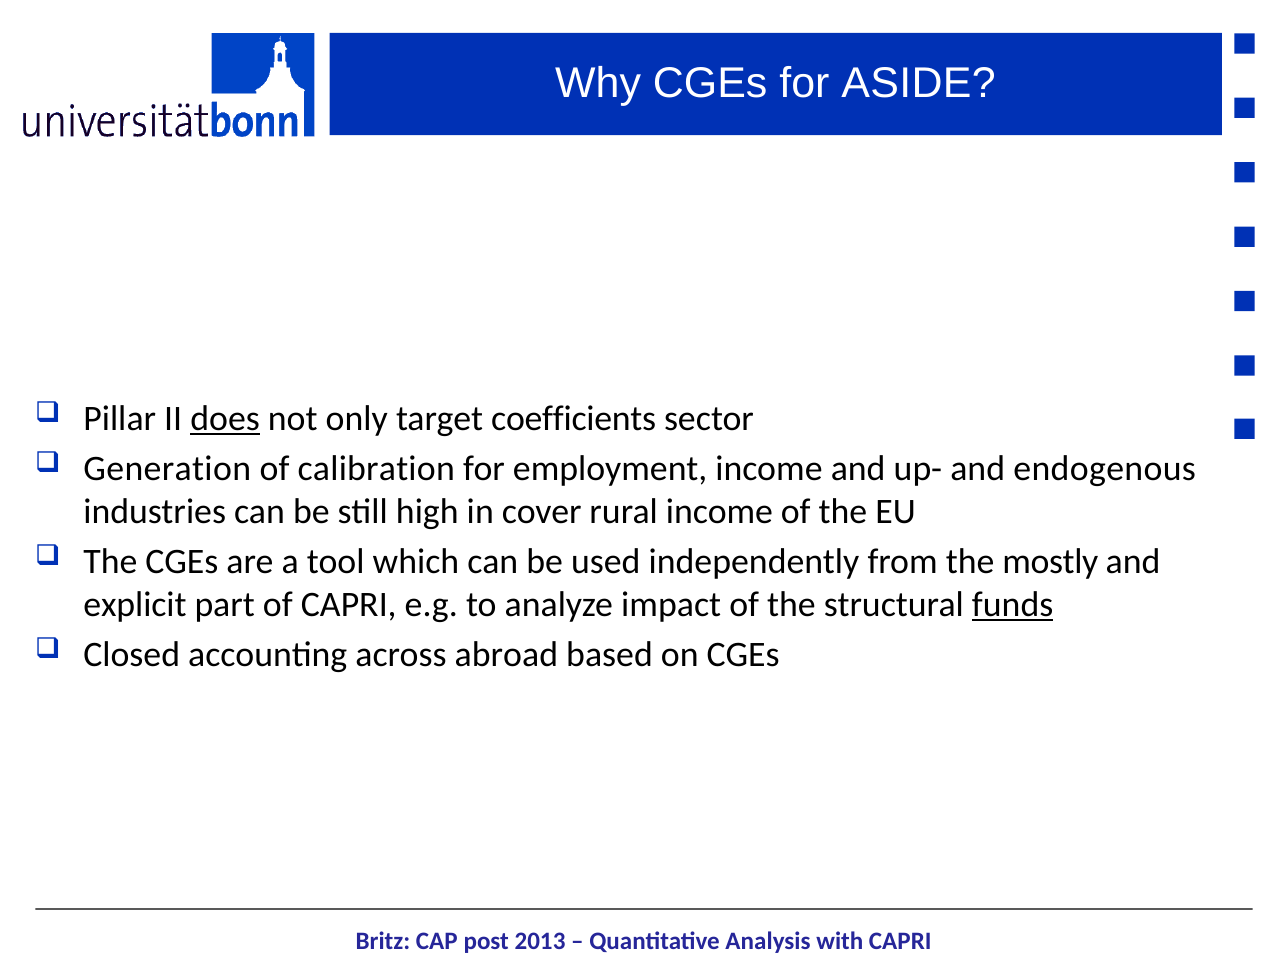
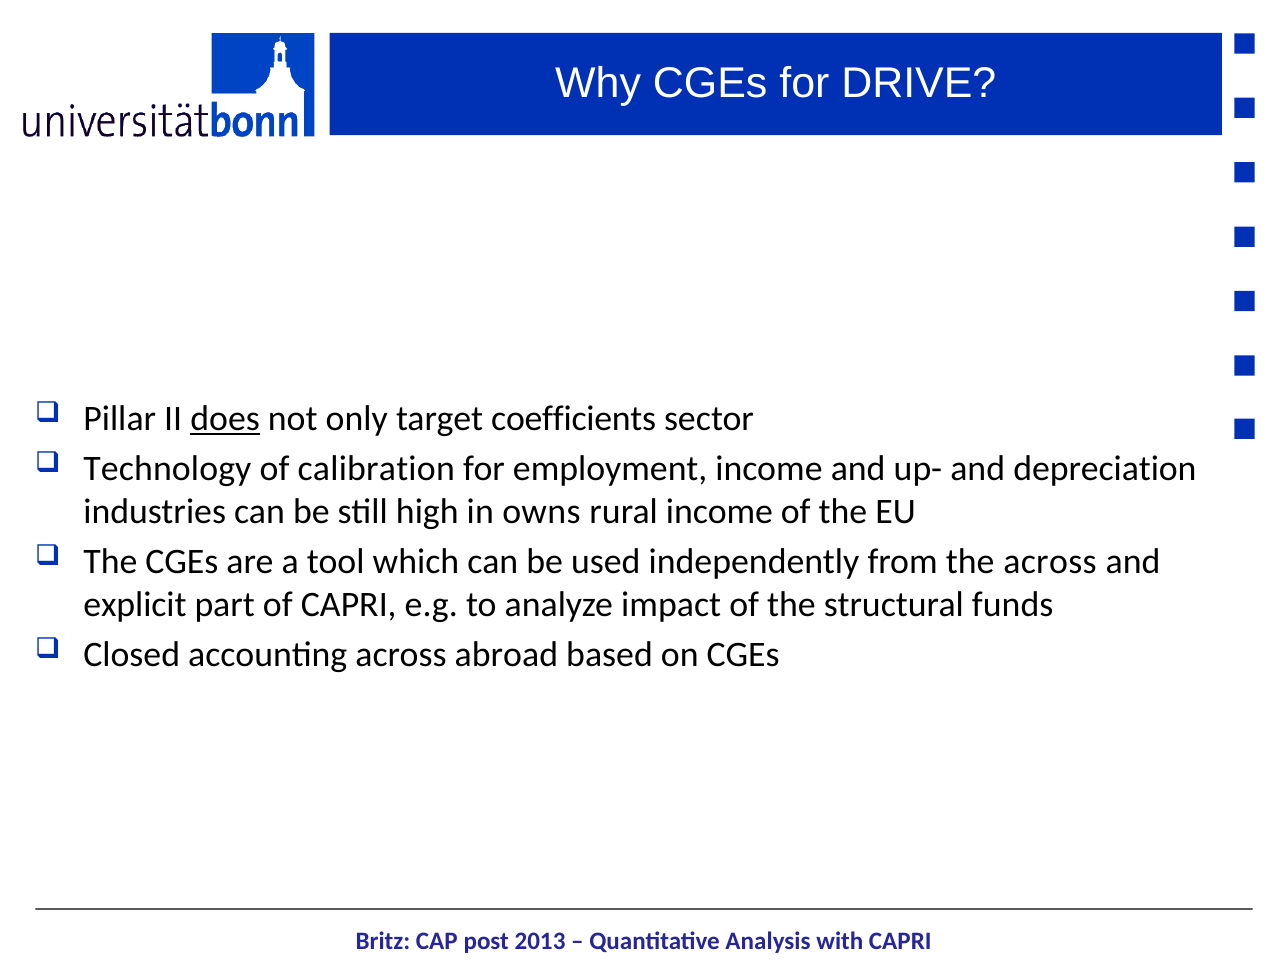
ASIDE: ASIDE -> DRIVE (919, 84)
Generation: Generation -> Technology (167, 468)
endogenous: endogenous -> depreciation (1105, 468)
cover: cover -> owns (541, 511)
the mostly: mostly -> across (1050, 561)
funds underline: present -> none (1013, 604)
